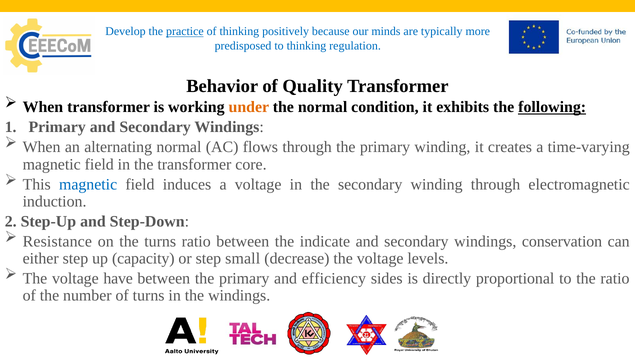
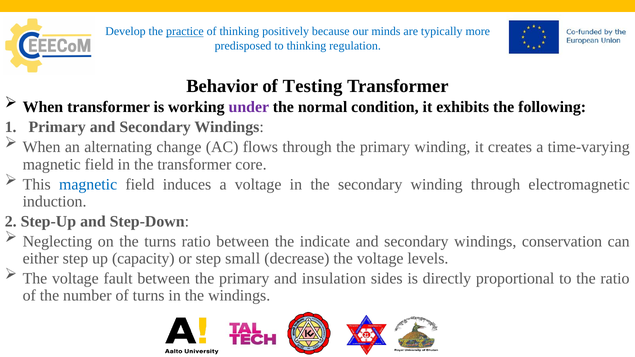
Quality: Quality -> Testing (313, 86)
under colour: orange -> purple (249, 107)
following underline: present -> none (552, 107)
alternating normal: normal -> change (179, 147)
Resistance: Resistance -> Neglecting (57, 242)
have: have -> fault (118, 279)
efficiency: efficiency -> insulation (334, 279)
